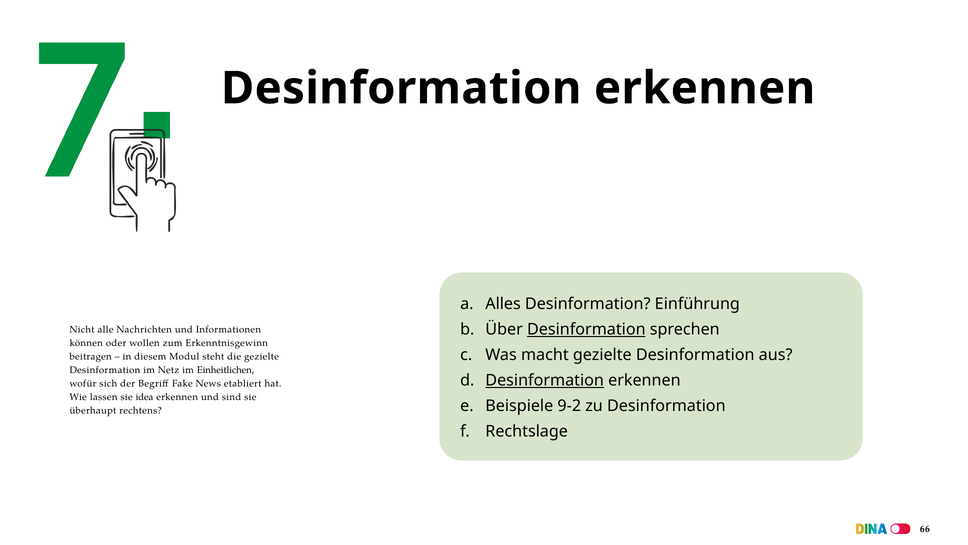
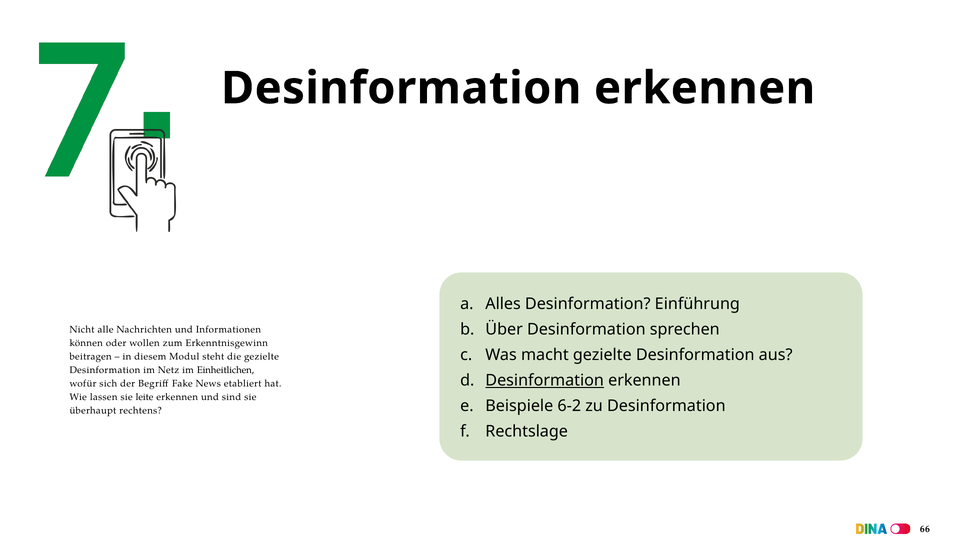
Desinformation underline: present -> none (586, 329)
idea: idea -> leite (145, 397)
9-2: 9-2 -> 6-2 (569, 405)
